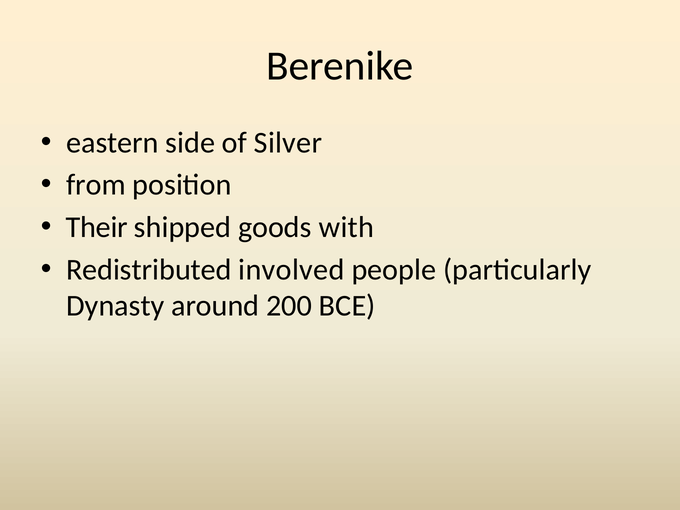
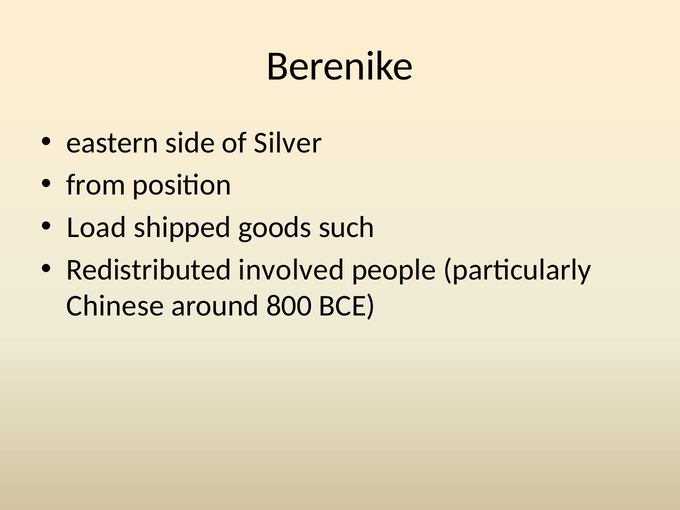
Their: Their -> Load (97, 227)
with: with -> such (347, 227)
Dynasty: Dynasty -> Chinese (115, 306)
200: 200 -> 800 (289, 306)
